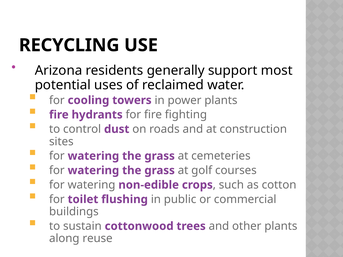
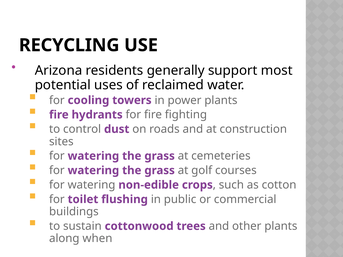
reuse: reuse -> when (97, 239)
